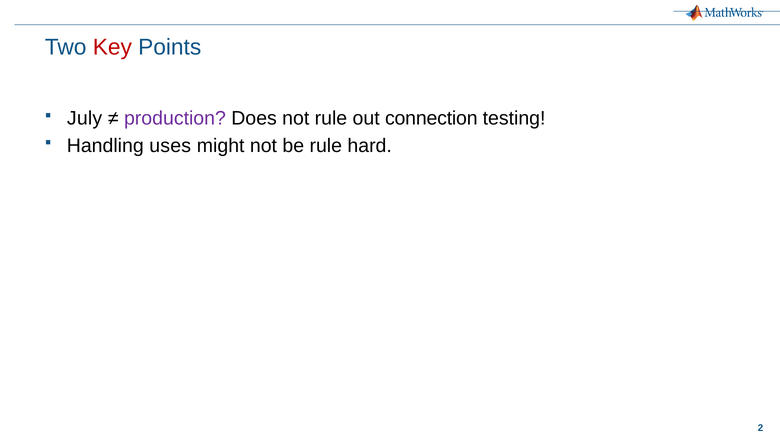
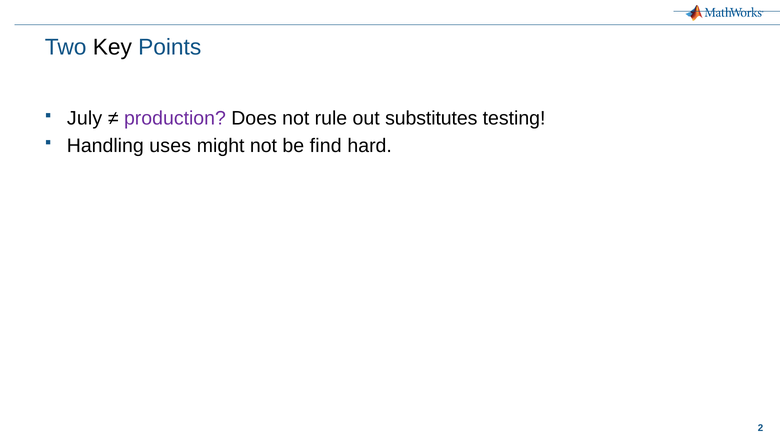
Key colour: red -> black (112, 47)
connection: connection -> substitutes (431, 118)
be rule: rule -> find (326, 146)
